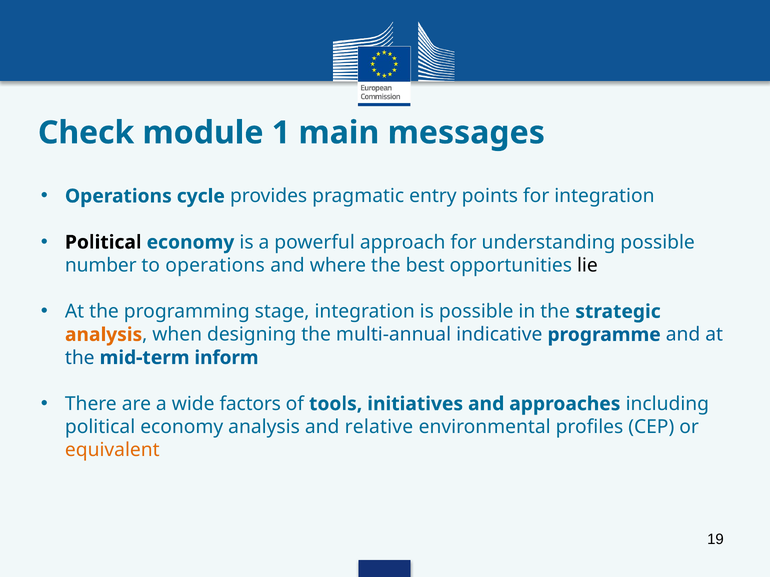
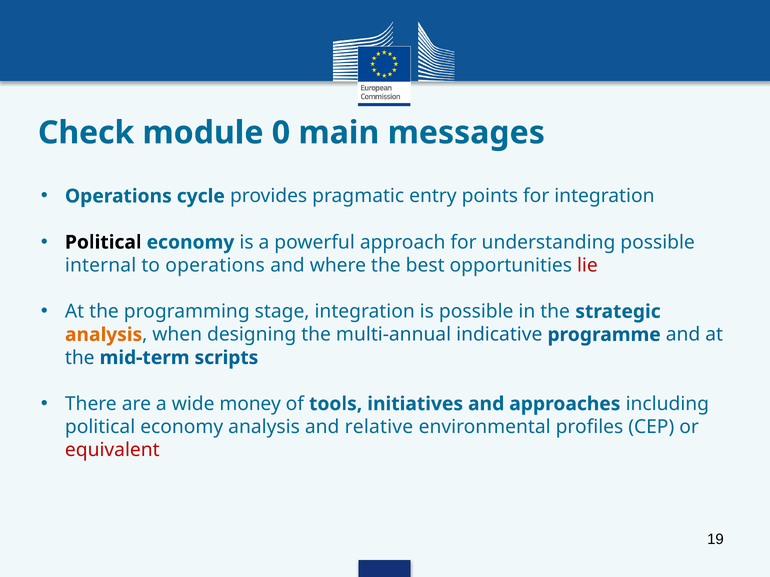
1: 1 -> 0 (281, 133)
number: number -> internal (101, 266)
lie colour: black -> red (587, 266)
inform: inform -> scripts (226, 358)
factors: factors -> money (250, 404)
equivalent colour: orange -> red (112, 450)
